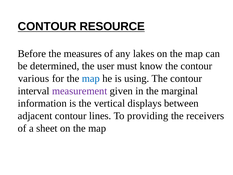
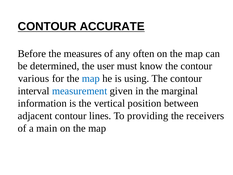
RESOURCE: RESOURCE -> ACCURATE (112, 26)
lakes: lakes -> often (144, 54)
measurement colour: purple -> blue (80, 91)
displays: displays -> position (145, 103)
sheet: sheet -> main (47, 128)
